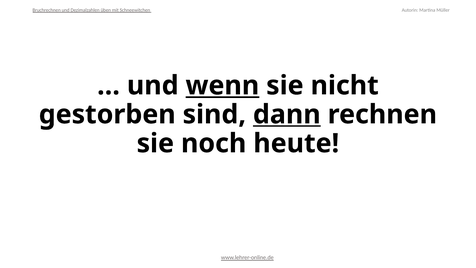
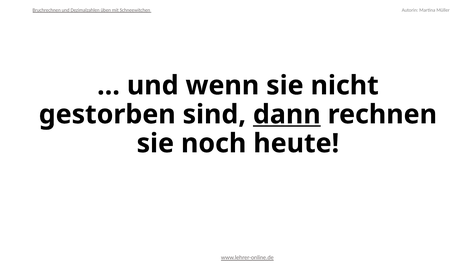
wenn underline: present -> none (222, 85)
